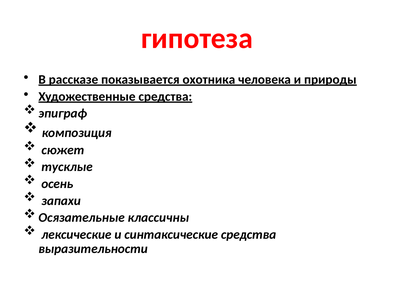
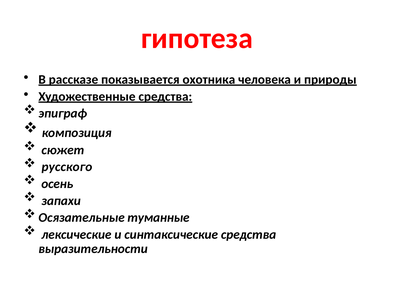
тусклые: тусклые -> русского (67, 167)
классичны: классичны -> туманные (158, 218)
